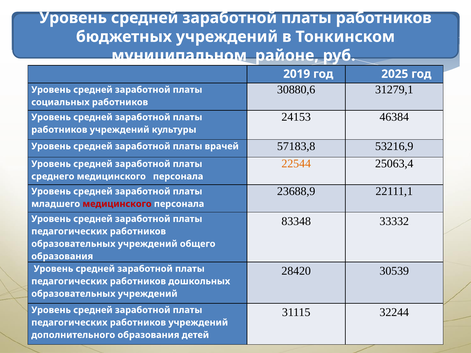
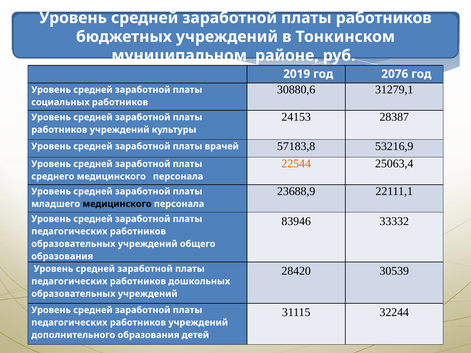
2025: 2025 -> 2076 (395, 74)
46384: 46384 -> 28387 (394, 117)
медицинского colour: red -> black (117, 204)
83348: 83348 -> 83946 (296, 221)
